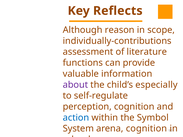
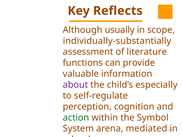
reason: reason -> usually (120, 30)
individually-contributions: individually-contributions -> individually-substantially (117, 41)
action colour: blue -> green (76, 118)
arena cognition: cognition -> mediated (146, 129)
